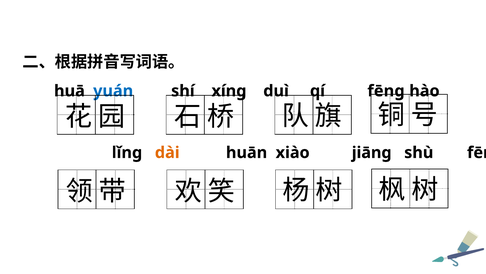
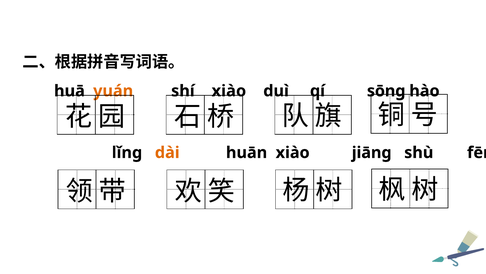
yuán colour: blue -> orange (113, 91)
shí xíng: xíng -> xiào (229, 91)
qí fēnɡ: fēnɡ -> sōnɡ (386, 91)
